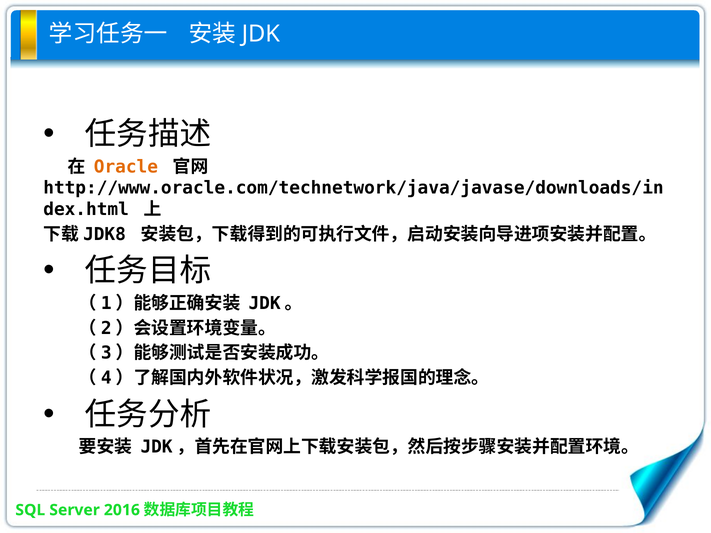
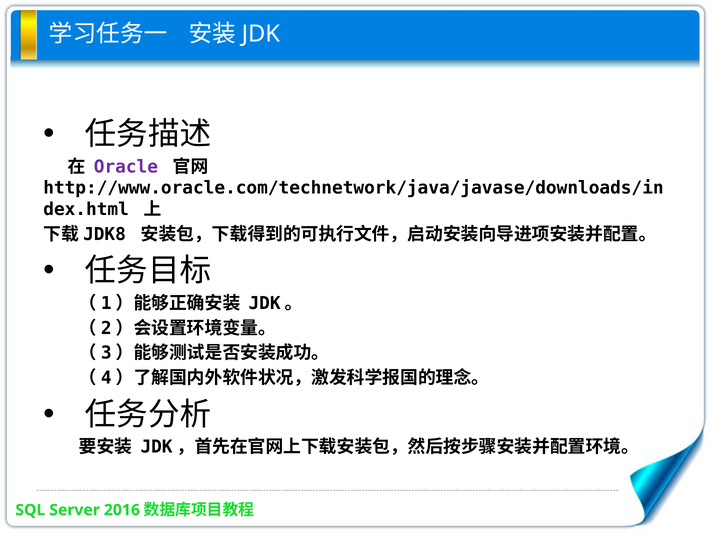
Oracle colour: orange -> purple (126, 167)
